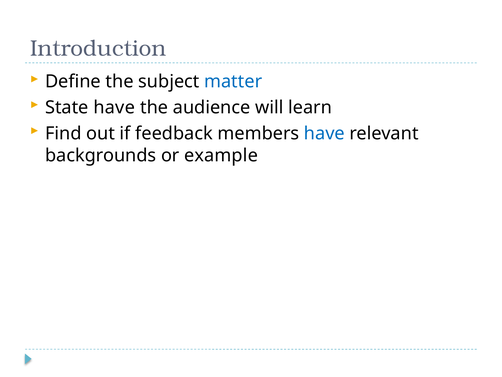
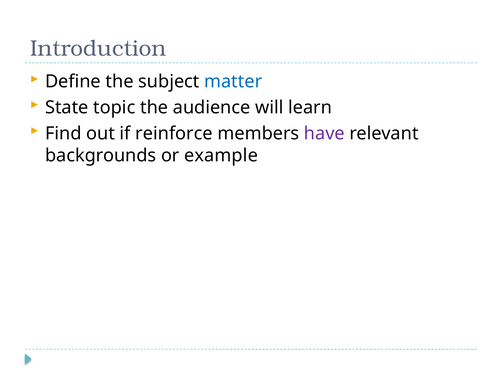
State have: have -> topic (114, 107)
feedback: feedback -> reinforce (174, 133)
have colour: blue -> purple (324, 133)
